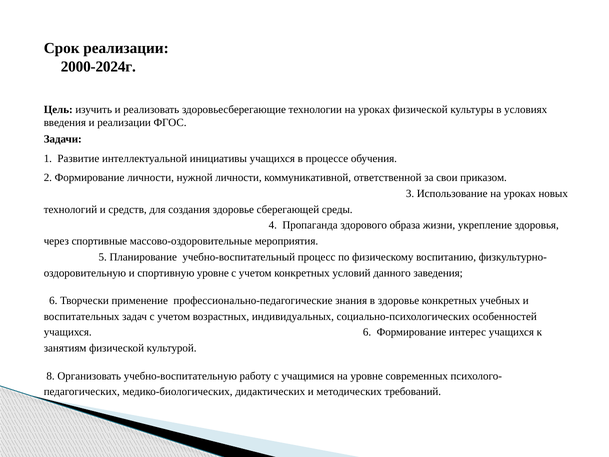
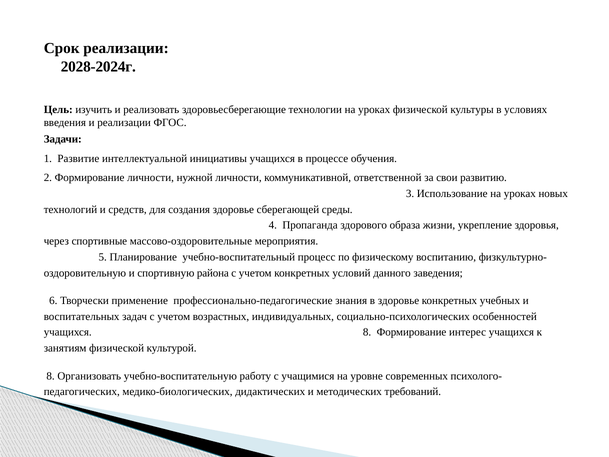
2000-2024г: 2000-2024г -> 2028-2024г (98, 67)
приказом: приказом -> развитию (484, 178)
спортивную уровне: уровне -> района (213, 273)
учащихся 6: 6 -> 8 (367, 332)
